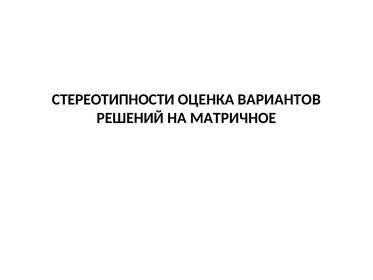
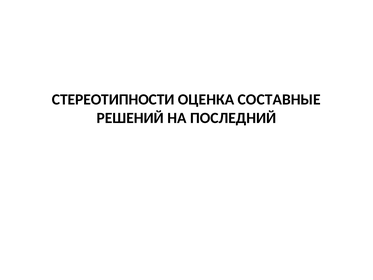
ВАРИАНТОВ: ВАРИАНТОВ -> СОСТАВНЫЕ (279, 99)
МАТРИЧНОЕ: МАТРИЧНОЕ -> ПОСЛЕДНИЙ (233, 118)
